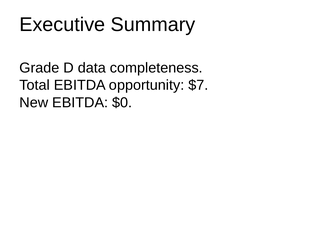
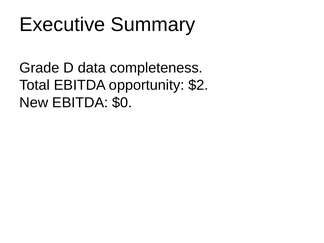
$7: $7 -> $2 (198, 85)
